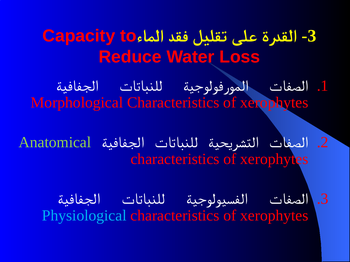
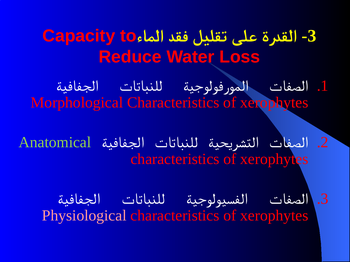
Physiological colour: light blue -> pink (84, 216)
